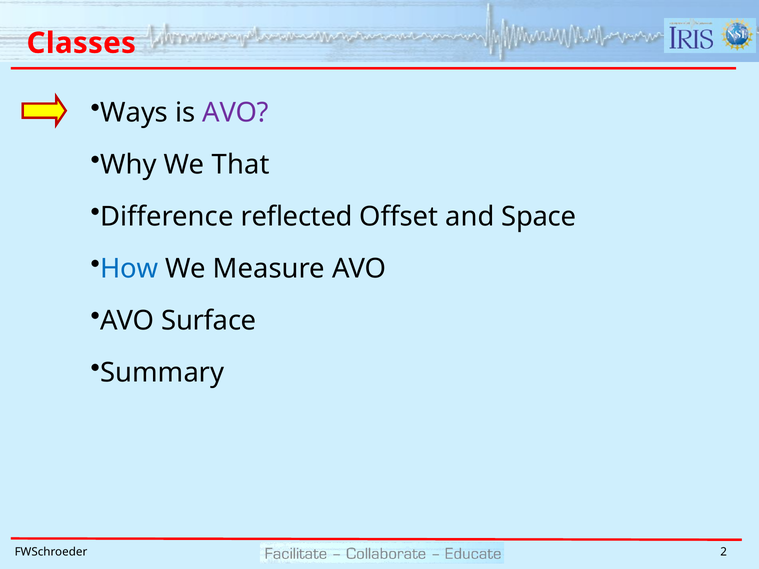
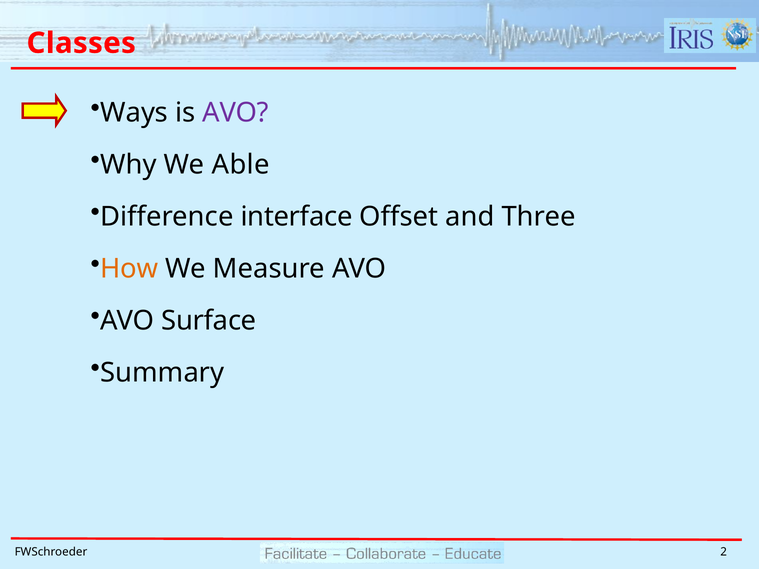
That: That -> Able (241, 165)
reflected: reflected -> interface (297, 217)
Space: Space -> Three (539, 217)
How colour: blue -> orange (129, 269)
